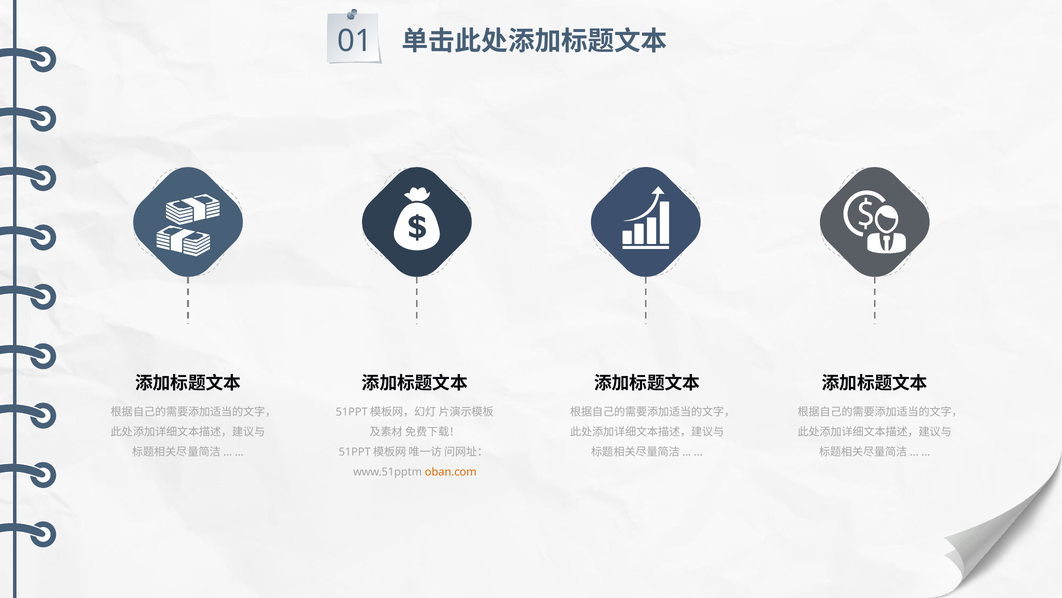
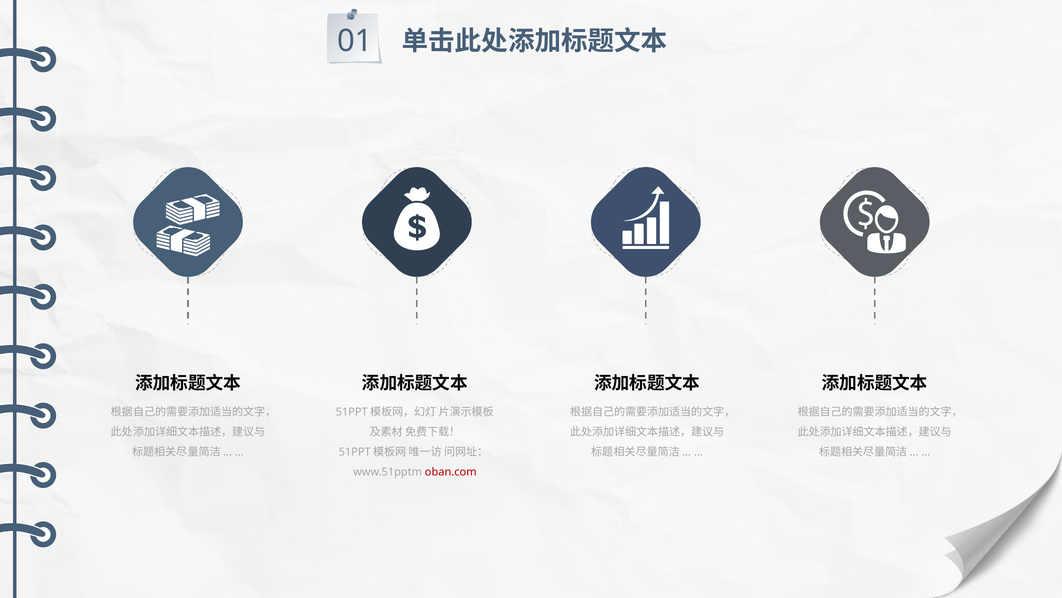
oban.com colour: orange -> red (451, 472)
